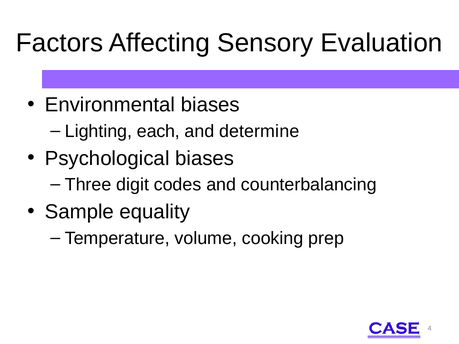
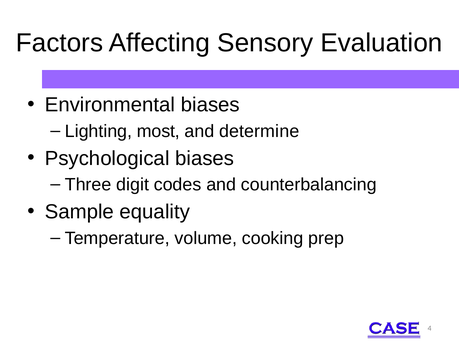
each: each -> most (158, 131)
